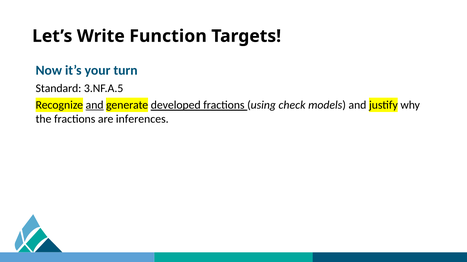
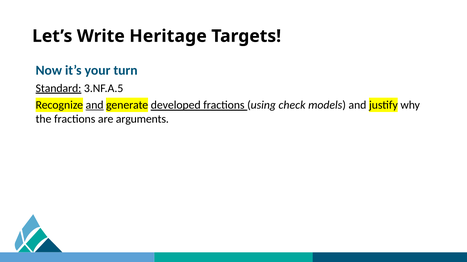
Function: Function -> Heritage (168, 36)
Standard underline: none -> present (58, 88)
inferences: inferences -> arguments (142, 119)
